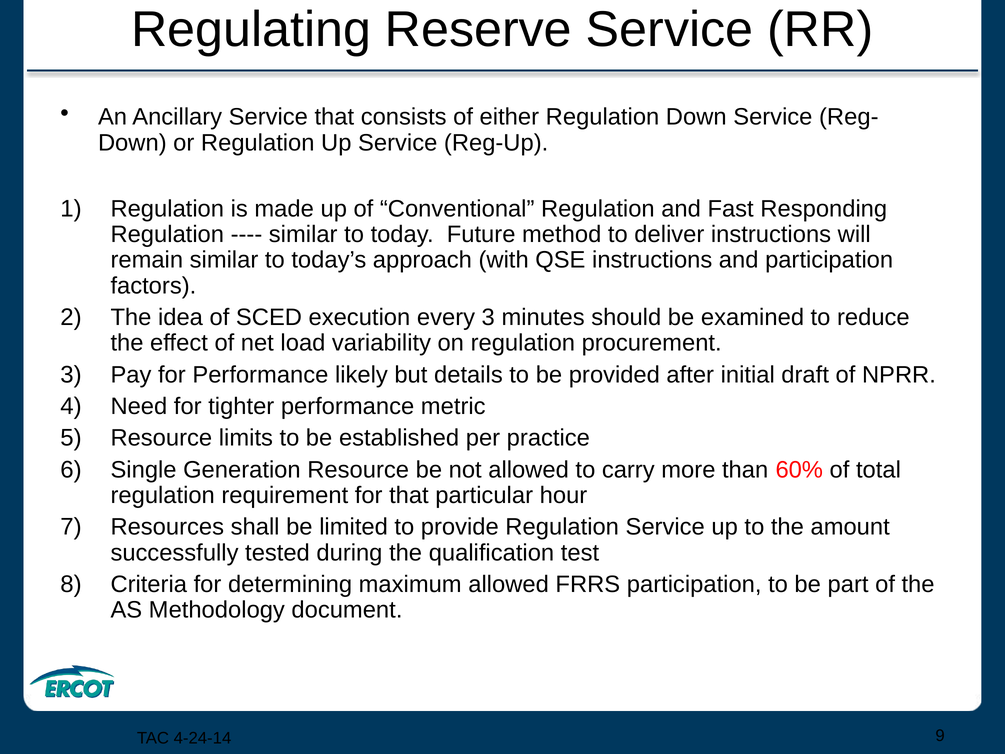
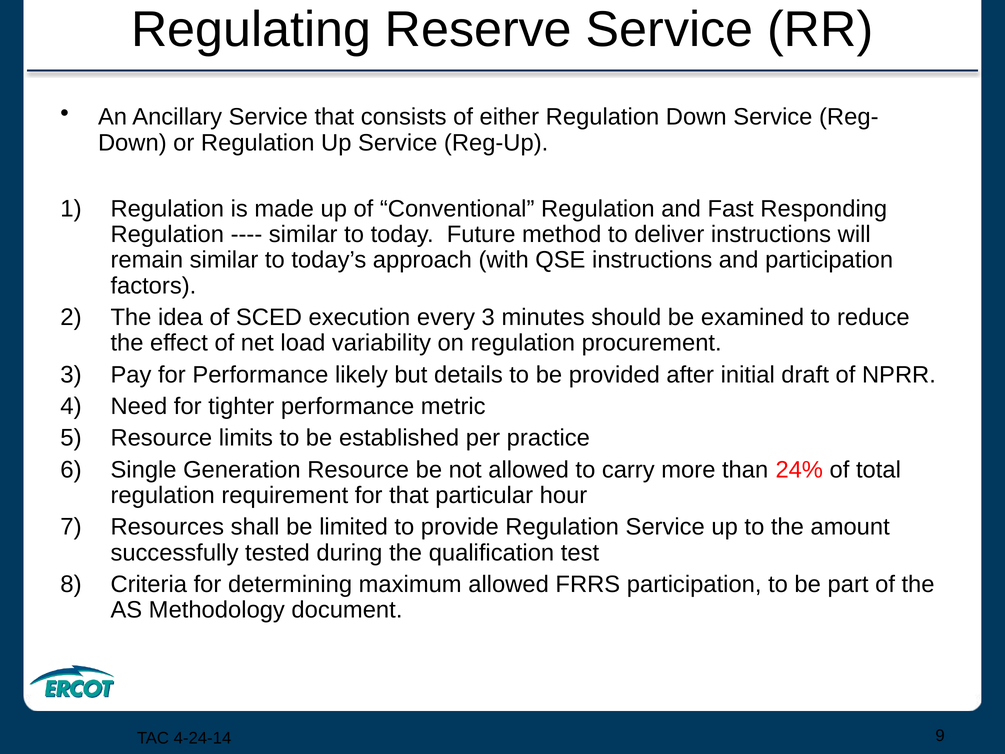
60%: 60% -> 24% (799, 470)
